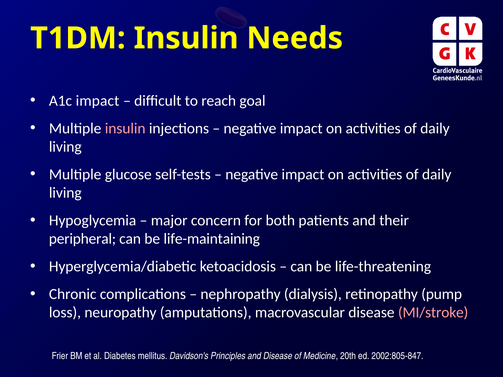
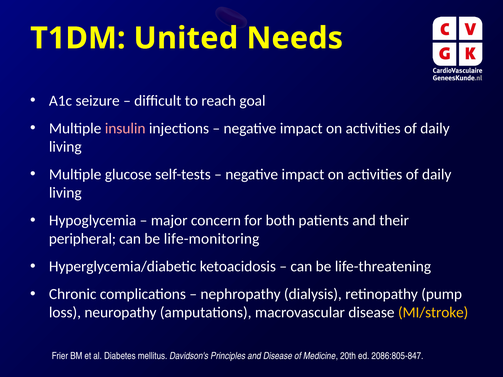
T1DM Insulin: Insulin -> United (186, 38)
A1c impact: impact -> seizure (98, 101)
life-maintaining: life-maintaining -> life-monitoring (212, 239)
MI/stroke colour: pink -> yellow (433, 313)
2002:805-847: 2002:805-847 -> 2086:805-847 (397, 356)
